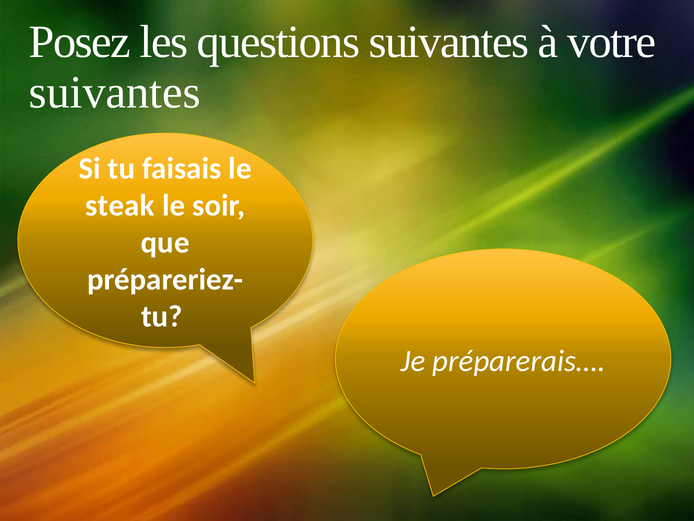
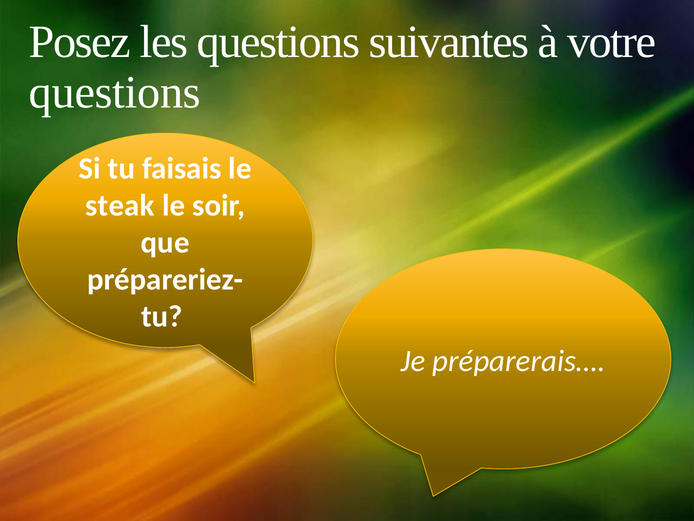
suivantes: suivantes -> questions (115, 92)
